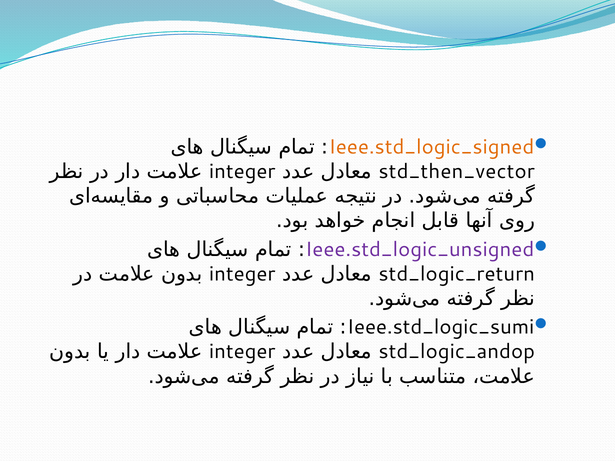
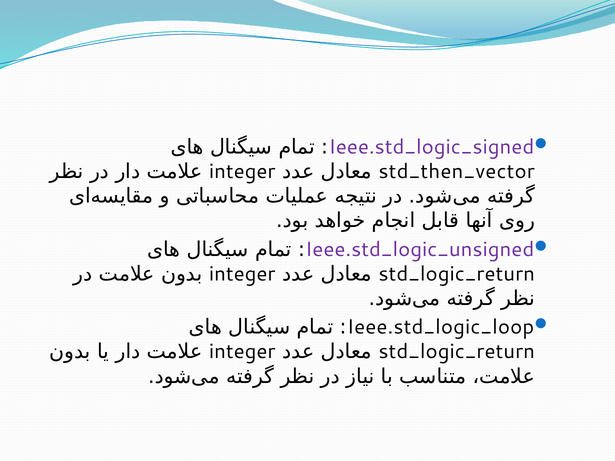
Ieee.std_logic_signed colour: orange -> purple (431, 147)
Ieee.std_logic_sumi: Ieee.std_logic_sumi -> Ieee.std_logic_loop (440, 327)
std_logic_andop: std_logic_andop -> std_logic_return (457, 352)
